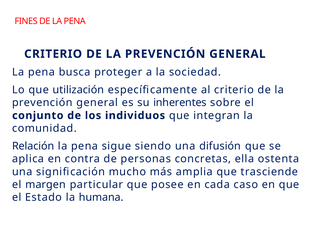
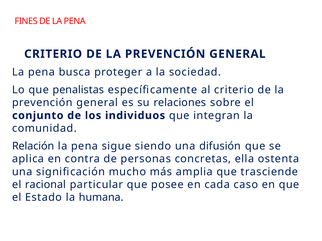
utilización: utilización -> penalistas (78, 90)
inherentes: inherentes -> relaciones (180, 103)
margen: margen -> racional (46, 185)
